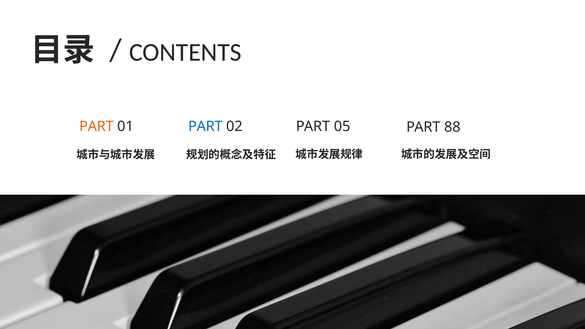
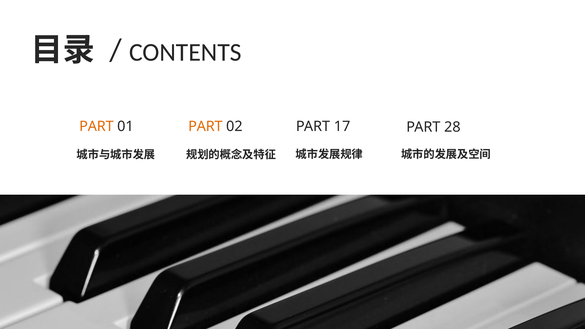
PART colour: blue -> orange (205, 126)
05: 05 -> 17 (342, 126)
88: 88 -> 28 (452, 127)
